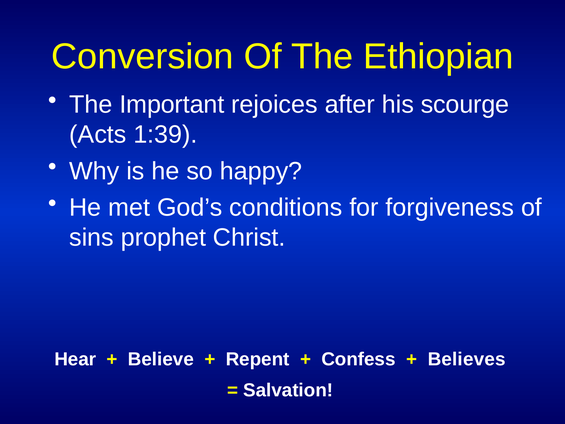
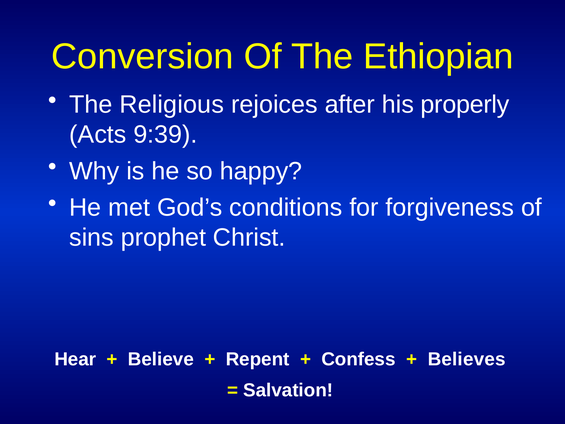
Important: Important -> Religious (172, 104)
scourge: scourge -> properly (465, 104)
1:39: 1:39 -> 9:39 (165, 135)
